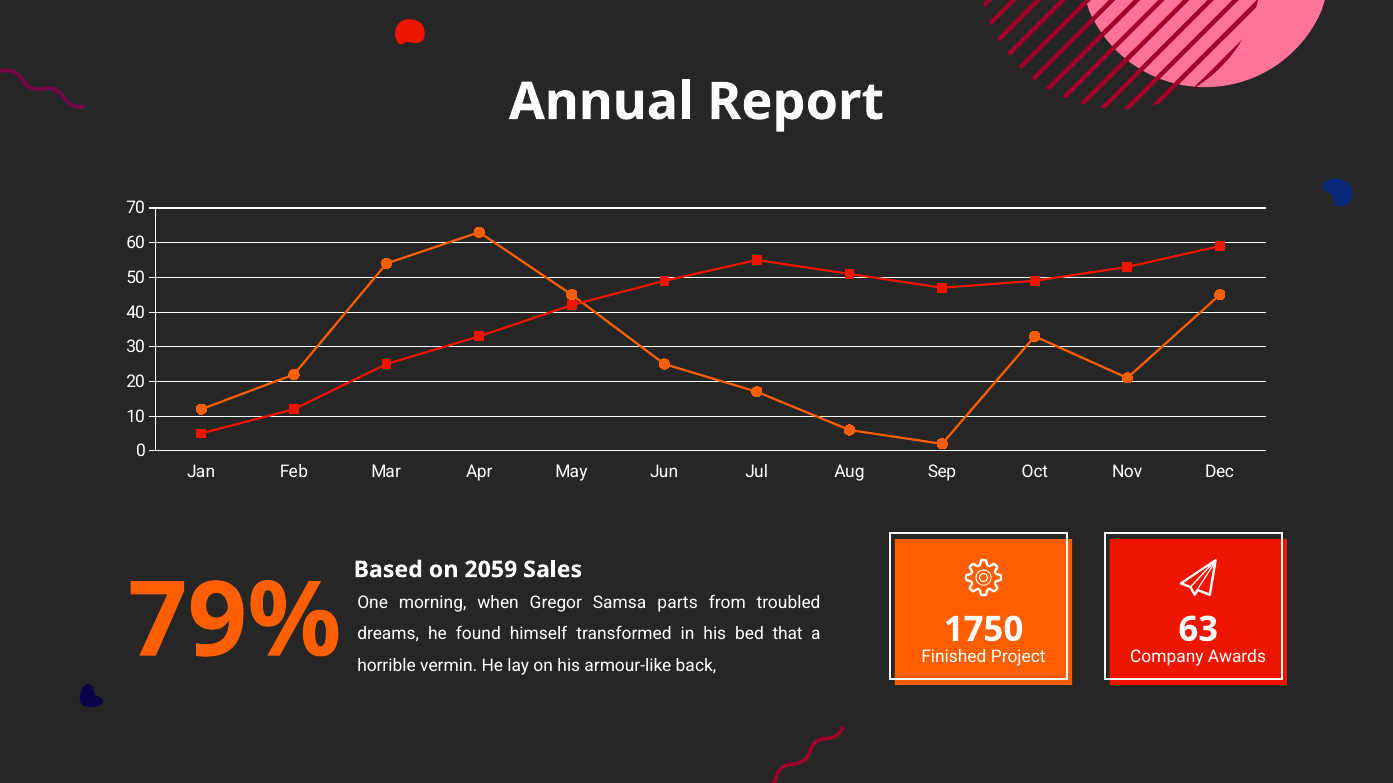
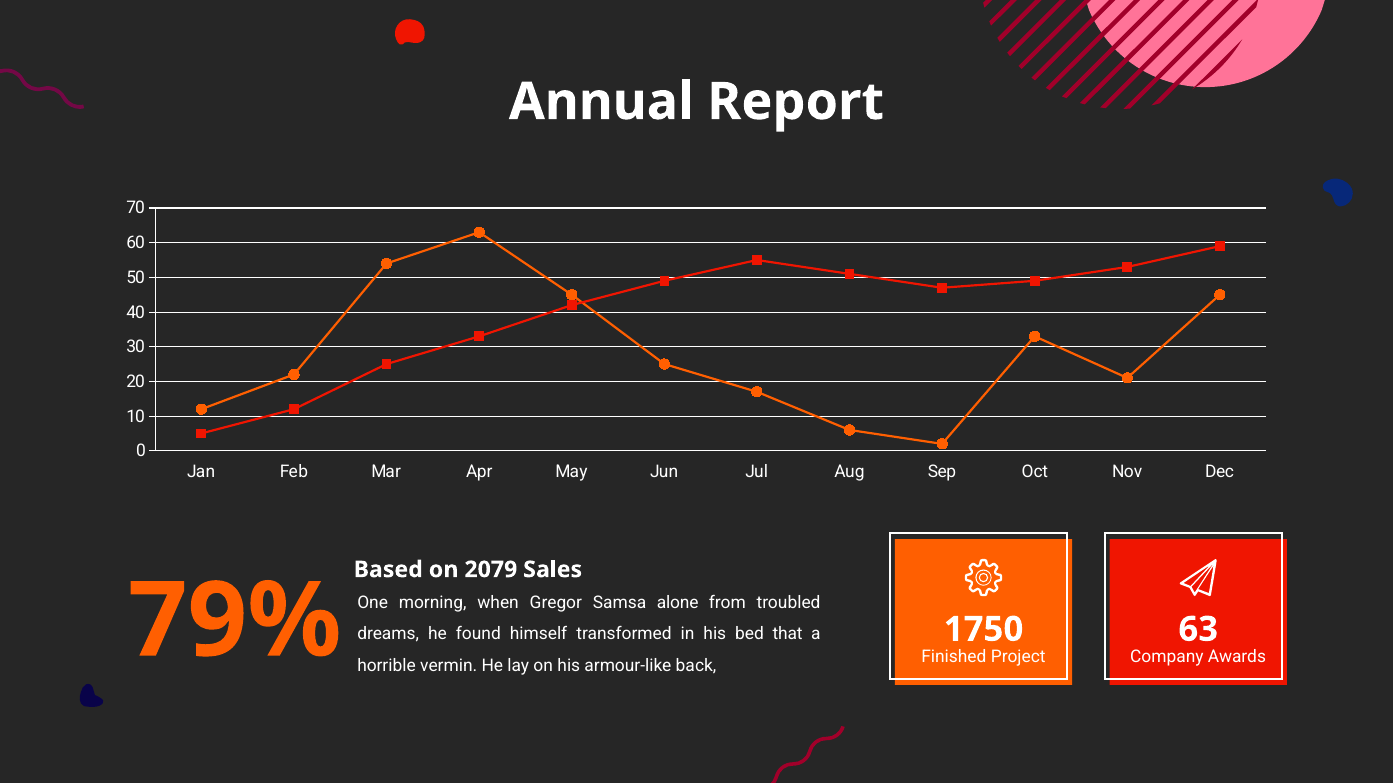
2059: 2059 -> 2079 (491, 570)
parts: parts -> alone (678, 603)
